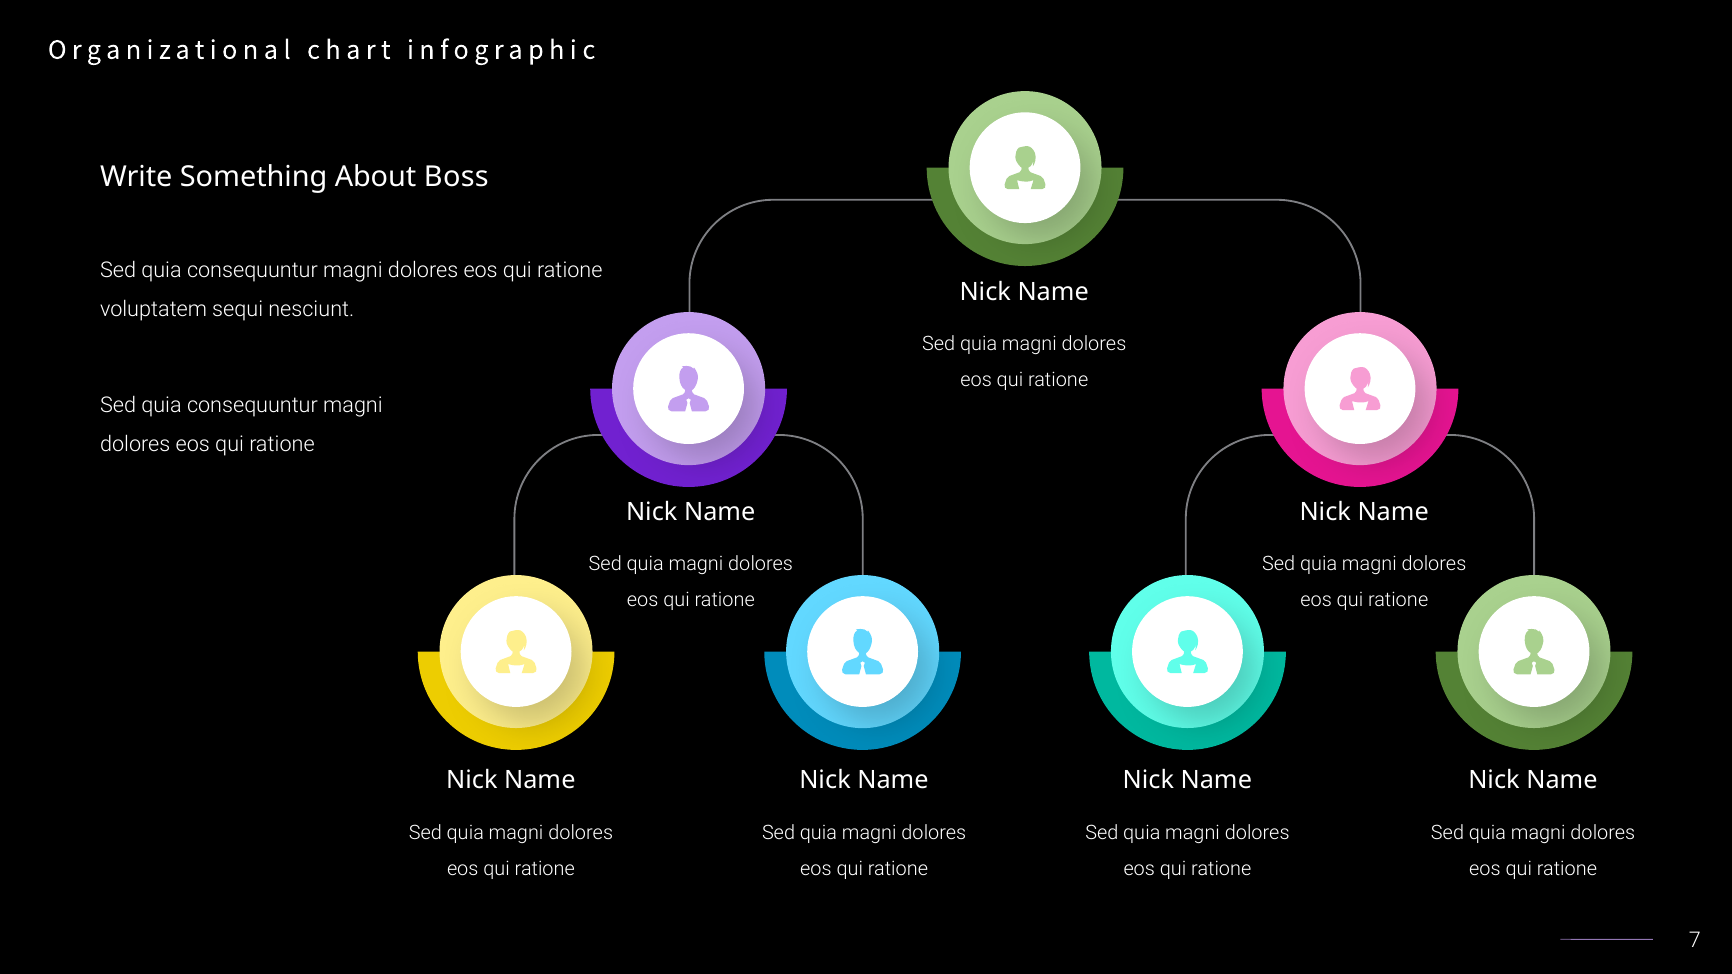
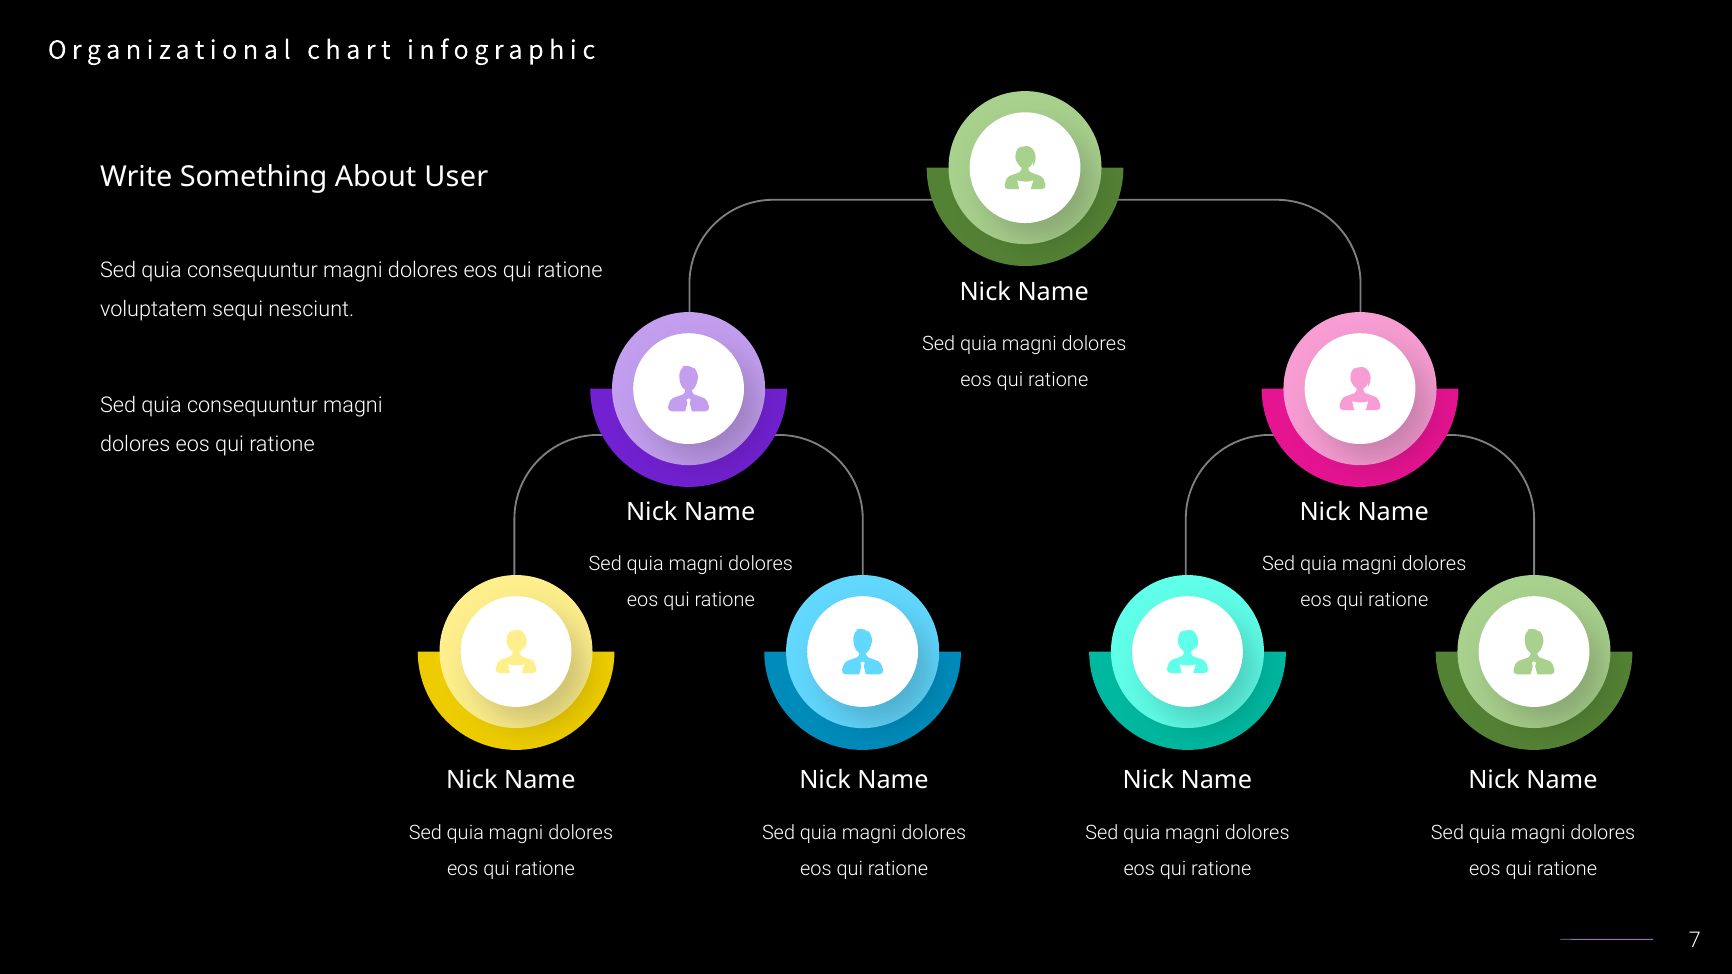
Boss: Boss -> User (456, 177)
